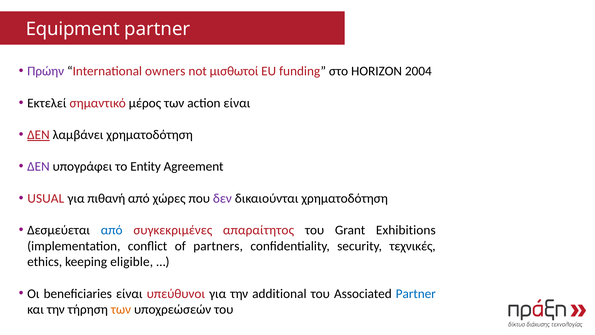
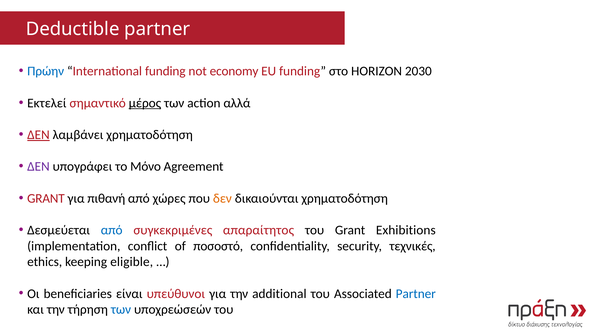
Equipment: Equipment -> Deductible (73, 29)
Πρώην colour: purple -> blue (46, 71)
International owners: owners -> funding (165, 71)
μισθωτοί: μισθωτοί -> economy (234, 71)
2004: 2004 -> 2030 (418, 71)
μέρος underline: none -> present (145, 103)
action είναι: είναι -> αλλά (237, 103)
Entity: Entity -> Μόνο (146, 166)
USUAL: USUAL -> GRANT (46, 198)
δεν colour: purple -> orange (222, 198)
partners: partners -> ποσοστό (218, 246)
των colour: orange -> blue (121, 309)
